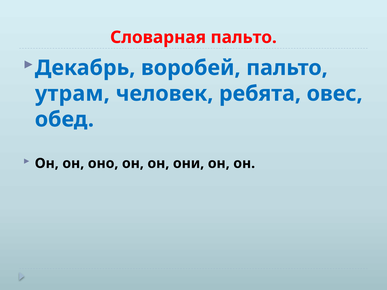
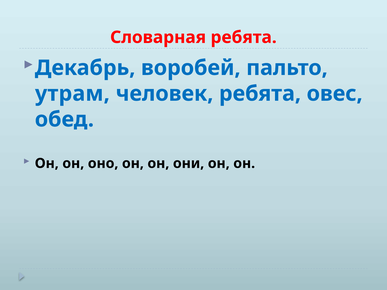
Словарная пальто: пальто -> ребята (244, 37)
